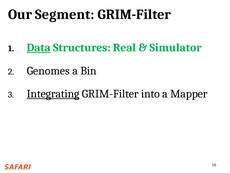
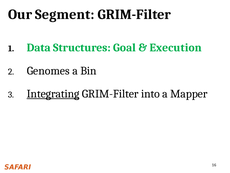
Data underline: present -> none (39, 47)
Real: Real -> Goal (125, 47)
Simulator: Simulator -> Execution (176, 47)
